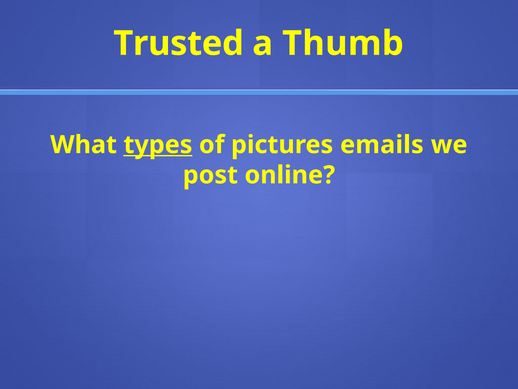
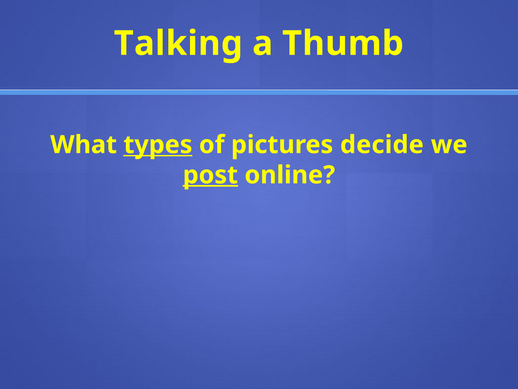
Trusted: Trusted -> Talking (178, 43)
emails: emails -> decide (382, 145)
post underline: none -> present (210, 175)
